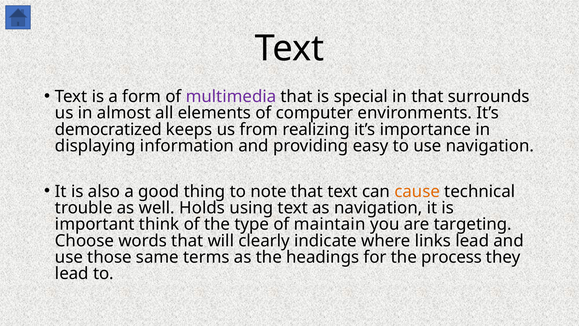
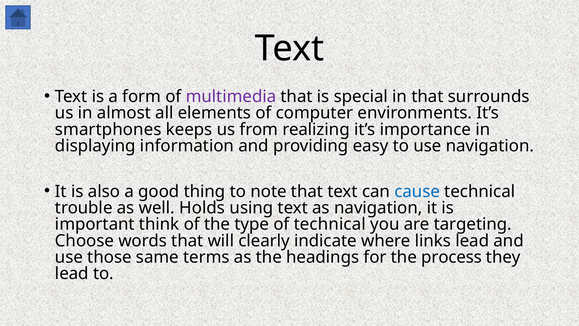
democratized: democratized -> smartphones (108, 129)
cause colour: orange -> blue (417, 191)
of maintain: maintain -> technical (330, 224)
